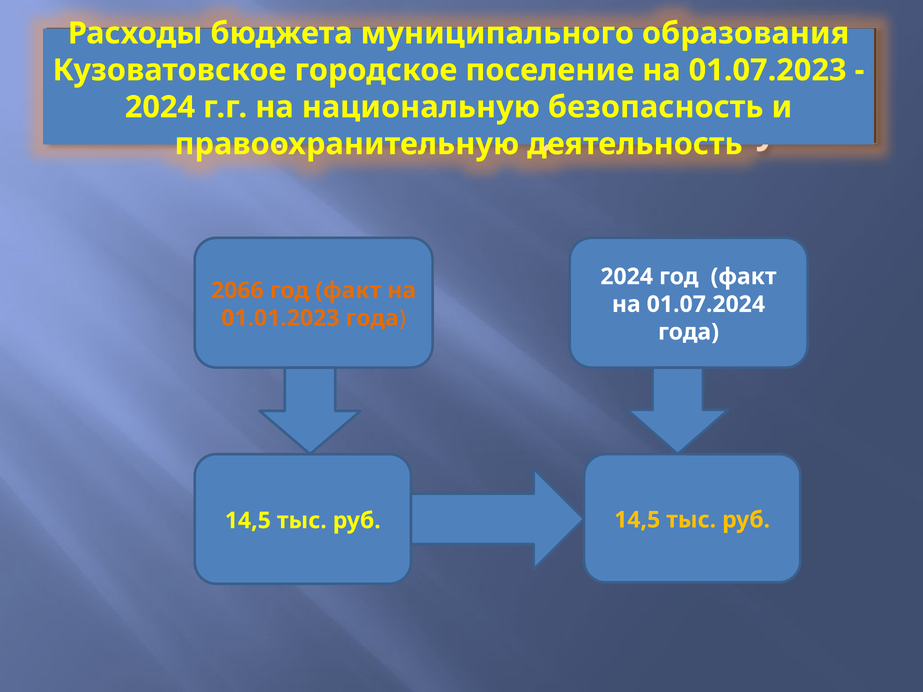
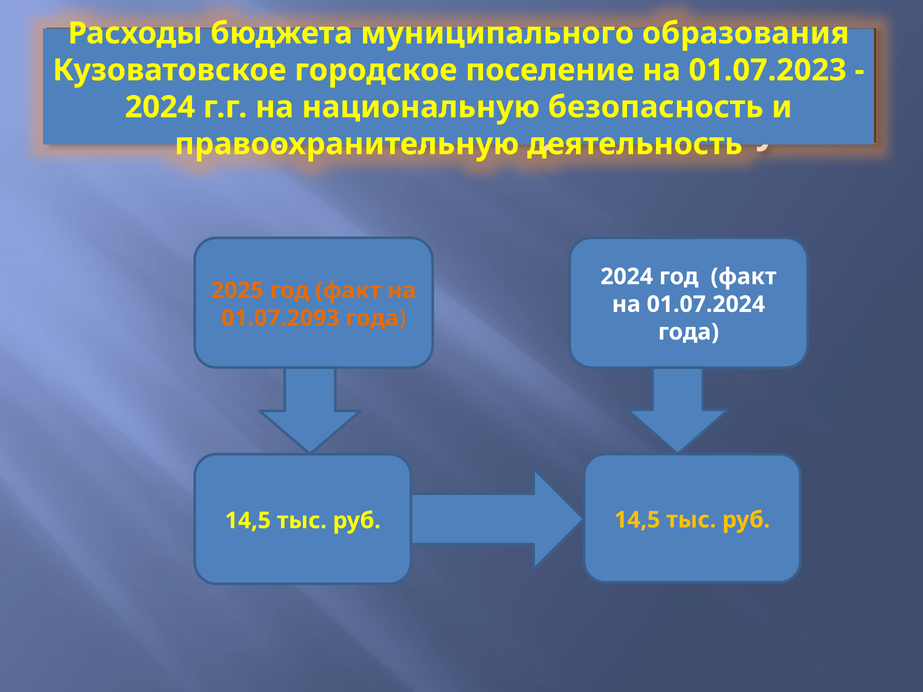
2066: 2066 -> 2025 (237, 291)
01.01.2023: 01.01.2023 -> 01.07.2093 (280, 318)
